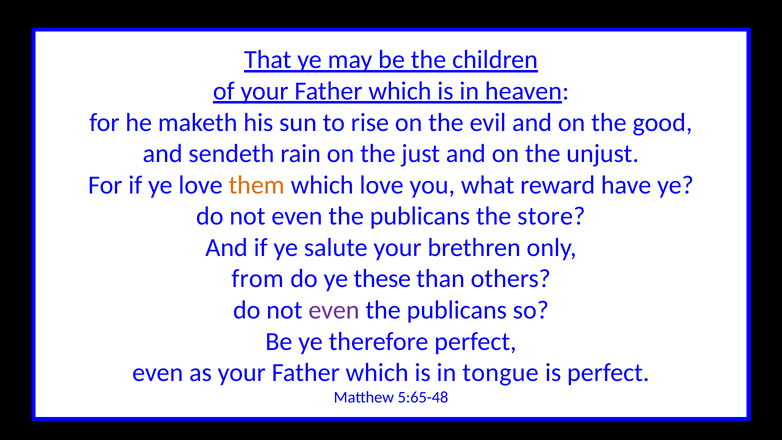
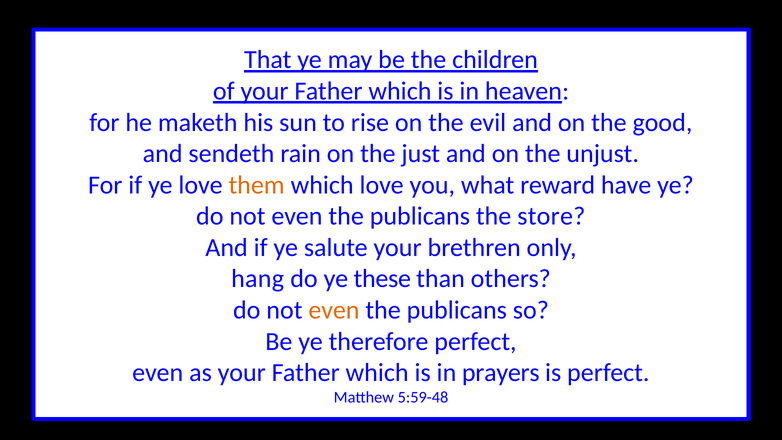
from: from -> hang (258, 279)
even colour: purple -> orange (334, 310)
tongue: tongue -> prayers (501, 373)
5:65-48: 5:65-48 -> 5:59-48 (423, 397)
